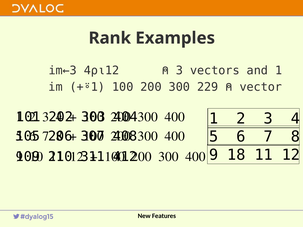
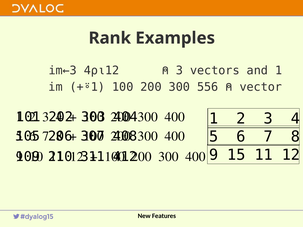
229: 229 -> 556 (208, 87)
18: 18 -> 15 (236, 155)
